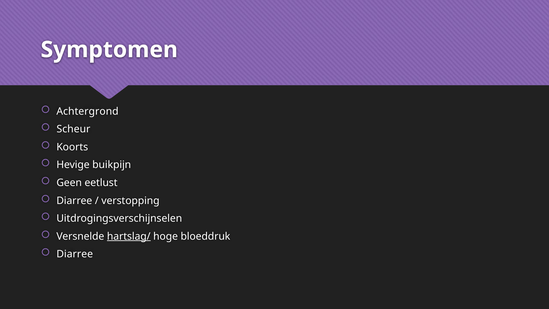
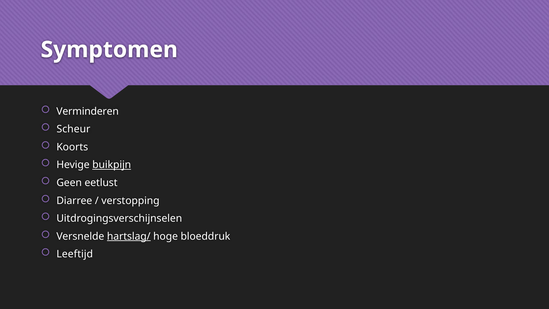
Achtergrond: Achtergrond -> Verminderen (88, 111)
buikpijn underline: none -> present (112, 165)
Diarree: Diarree -> Leeftijd (75, 254)
